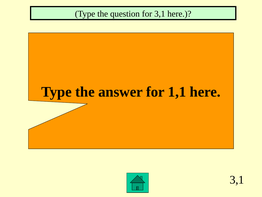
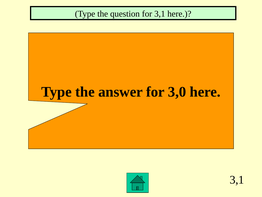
1,1: 1,1 -> 3,0 (177, 92)
